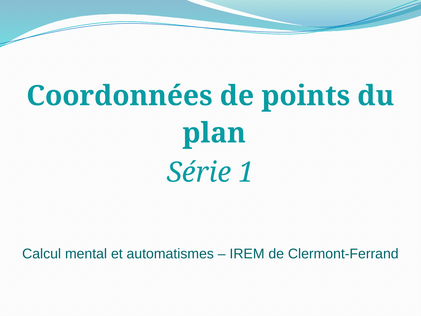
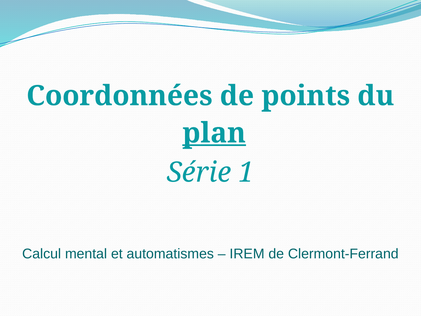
plan underline: none -> present (214, 133)
